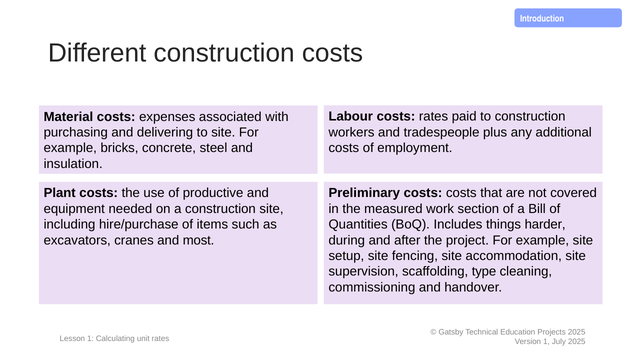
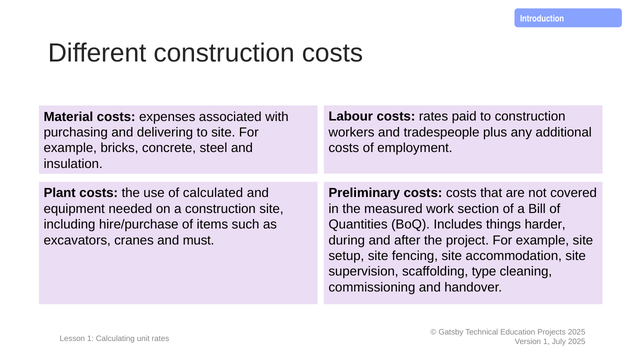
productive: productive -> calculated (213, 193)
most: most -> must (199, 240)
